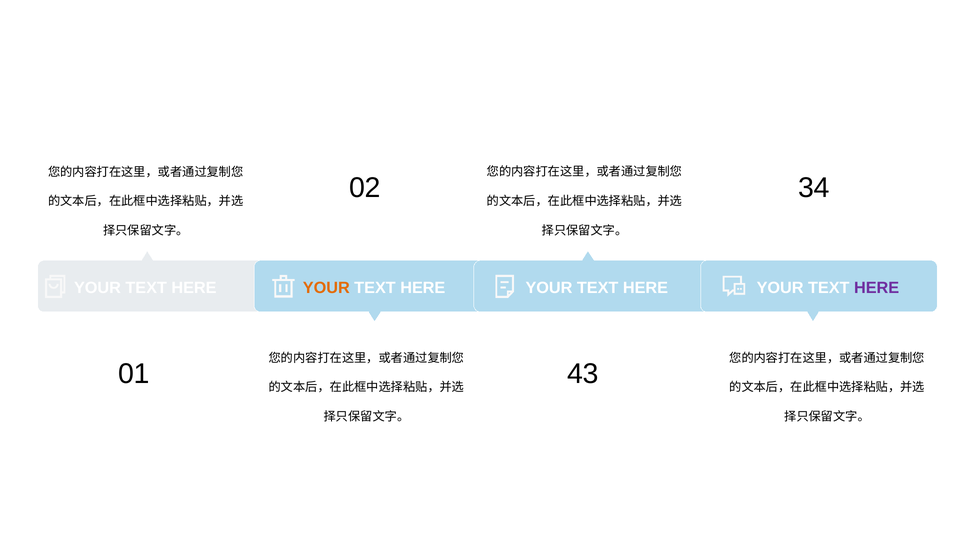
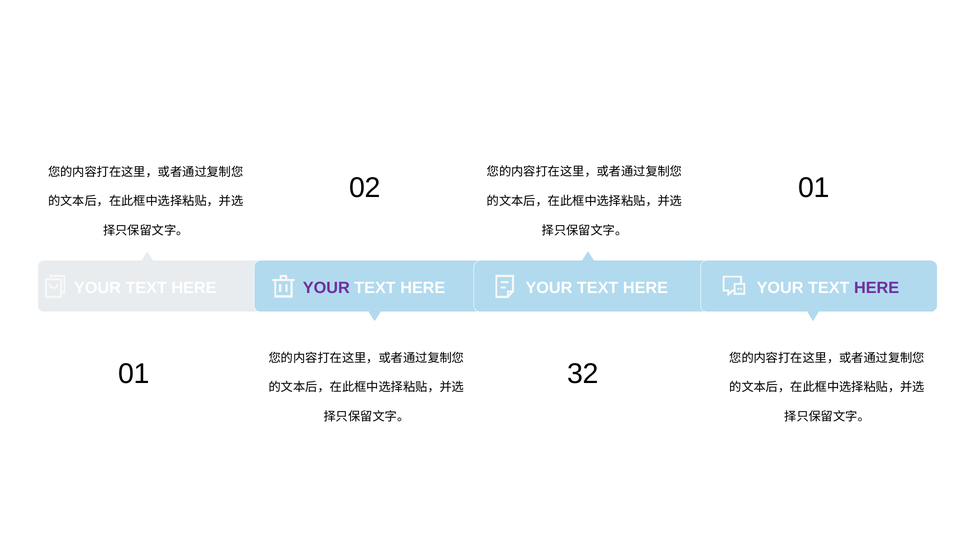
02 34: 34 -> 01 (814, 188)
YOUR colour: orange -> purple (326, 288)
43: 43 -> 32 (583, 374)
